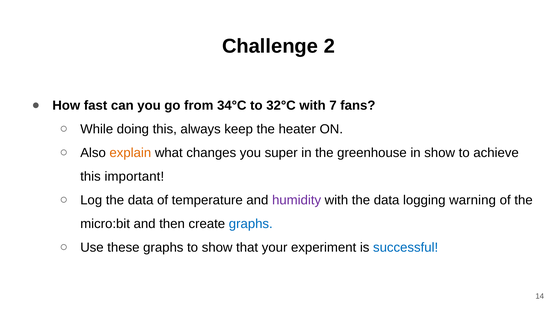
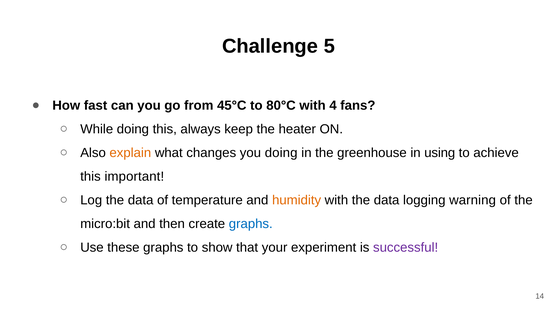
2: 2 -> 5 (329, 46)
34°C: 34°C -> 45°C (232, 106)
32°C: 32°C -> 80°C (281, 106)
7: 7 -> 4 (333, 106)
you super: super -> doing (281, 153)
in show: show -> using (440, 153)
humidity colour: purple -> orange (297, 200)
successful colour: blue -> purple (406, 248)
